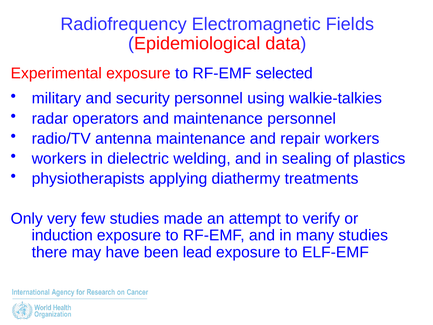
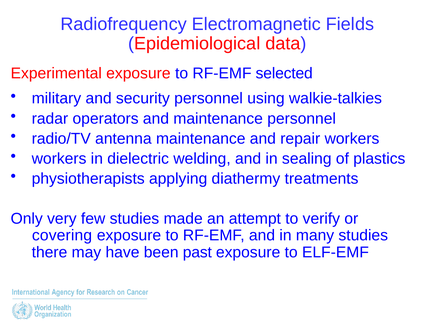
induction: induction -> covering (62, 235)
lead: lead -> past (197, 252)
